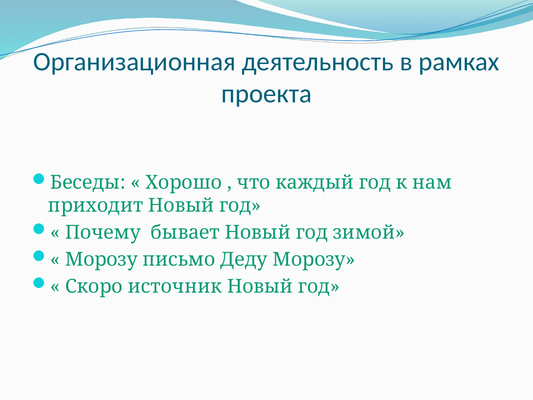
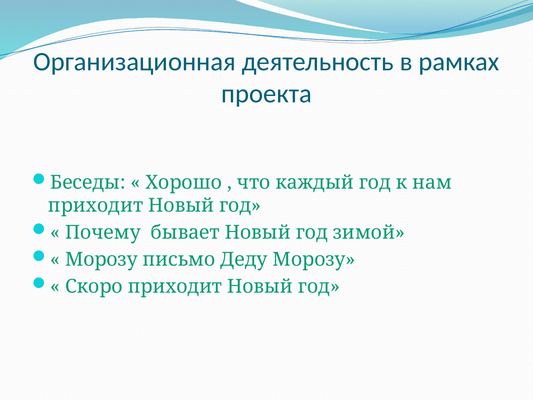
Скоро источник: источник -> приходит (175, 286)
